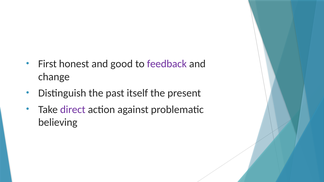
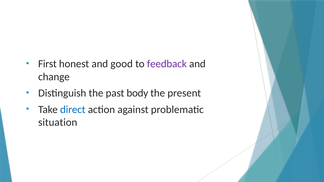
itself: itself -> body (137, 93)
direct colour: purple -> blue (73, 110)
believing: believing -> situation (58, 123)
